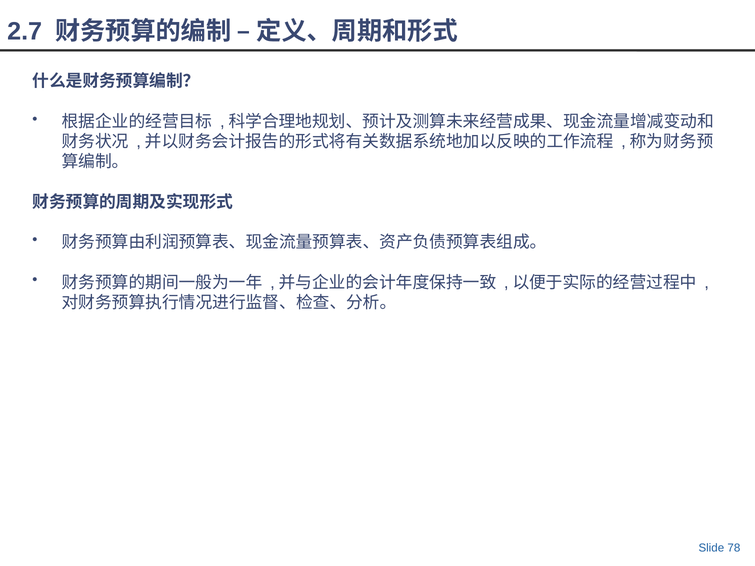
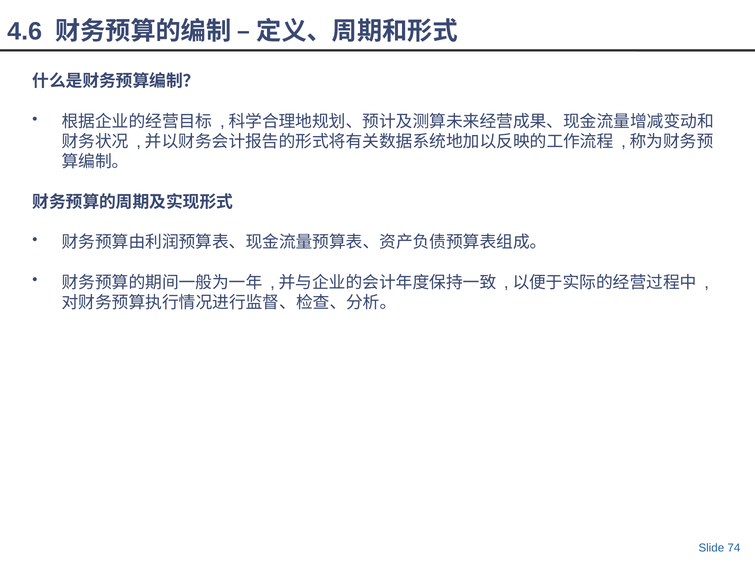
2.7: 2.7 -> 4.6 (25, 31)
78: 78 -> 74 (734, 548)
